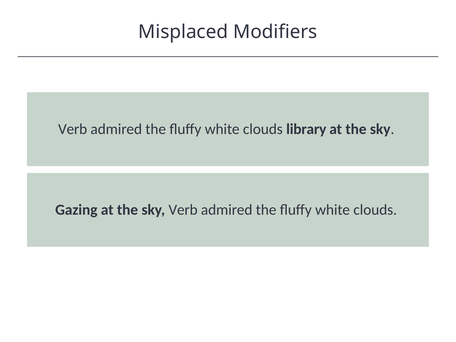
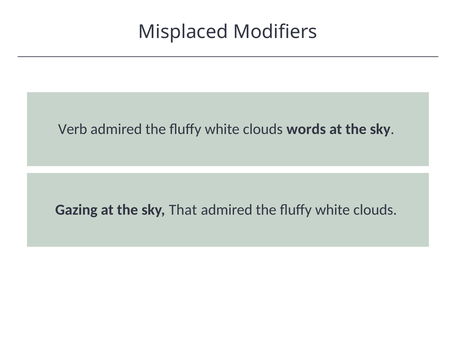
library: library -> words (306, 129)
sky Verb: Verb -> That (183, 210)
